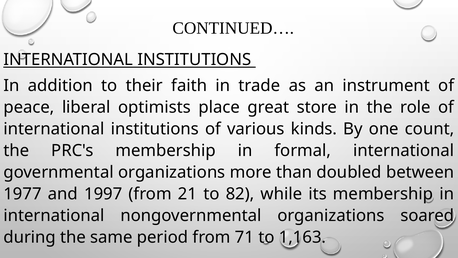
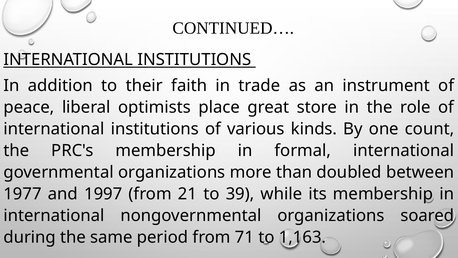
82: 82 -> 39 (240, 194)
